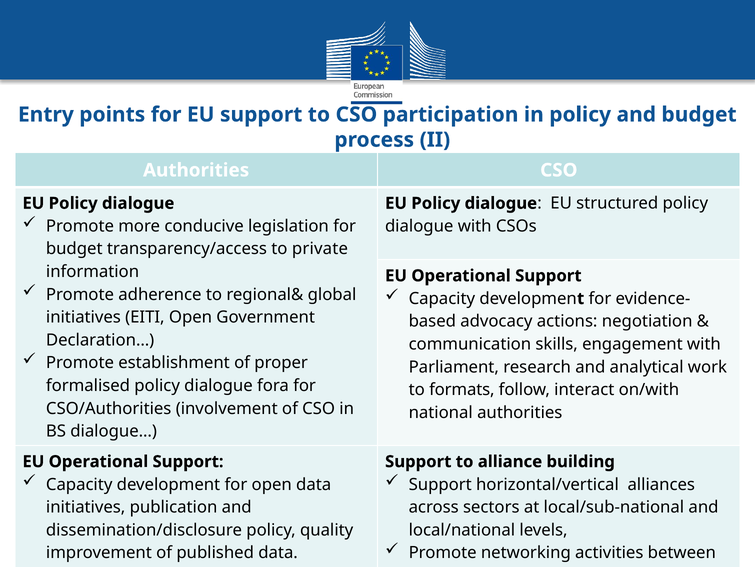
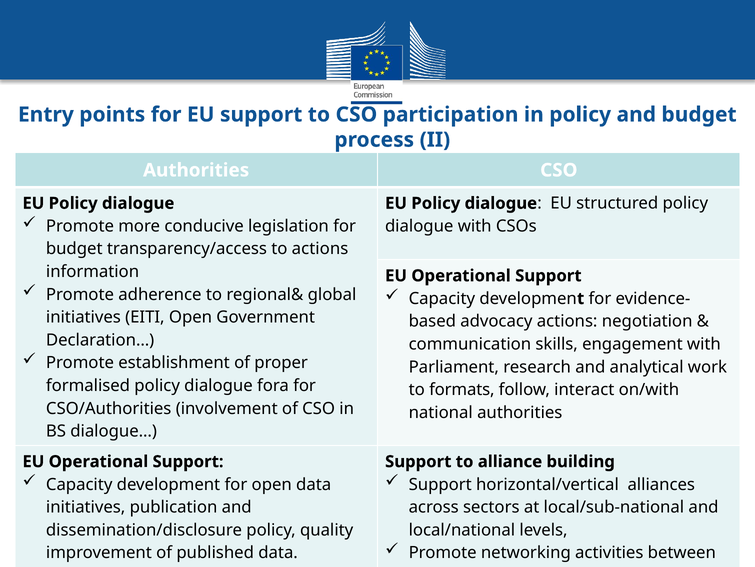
to private: private -> actions (320, 249)
